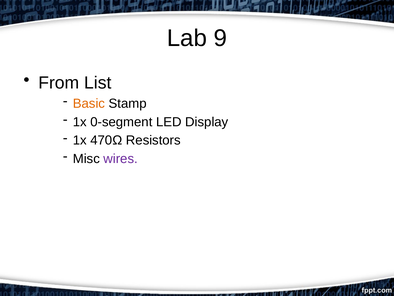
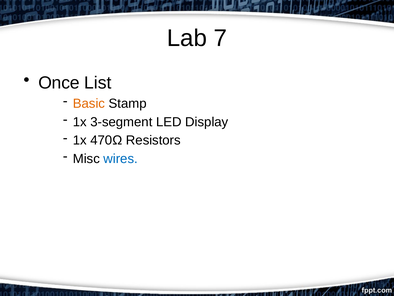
9: 9 -> 7 (220, 38)
From: From -> Once (59, 83)
0-segment: 0-segment -> 3-segment (121, 122)
wires colour: purple -> blue (121, 159)
